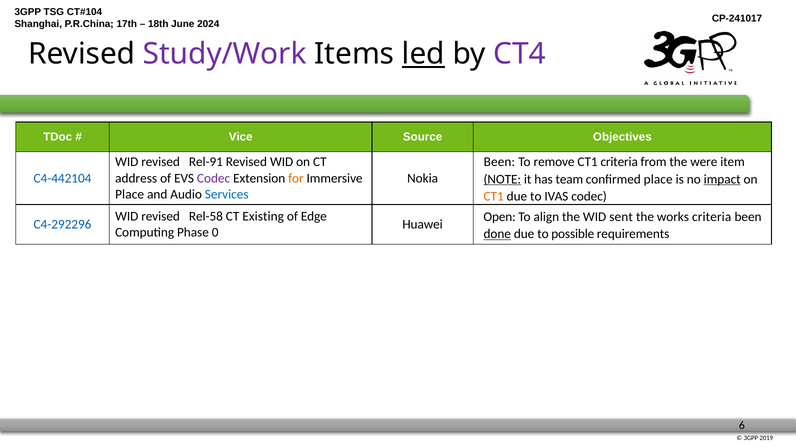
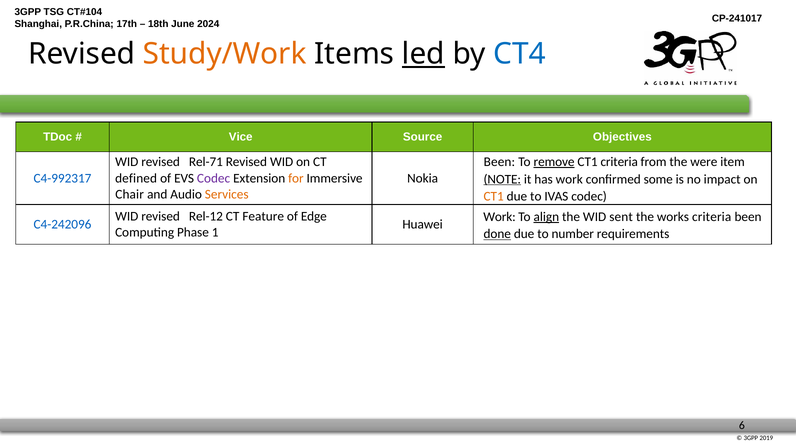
Study/Work colour: purple -> orange (225, 54)
CT4 colour: purple -> blue (520, 54)
remove underline: none -> present (554, 162)
Rel-91: Rel-91 -> Rel-71 (206, 162)
C4-442104: C4-442104 -> C4-992317 (62, 178)
address: address -> defined (136, 178)
has team: team -> work (569, 179)
confirmed place: place -> some (658, 179)
impact underline: present -> none (722, 179)
Place: Place -> Chair (130, 194)
Services colour: blue -> orange (227, 194)
Rel-58: Rel-58 -> Rel-12 (206, 216)
Existing: Existing -> Feature (263, 216)
Open: Open -> Work (500, 217)
align underline: none -> present (546, 217)
C4-292296: C4-292296 -> C4-242096 (62, 224)
0: 0 -> 1 (215, 232)
possible: possible -> number (573, 234)
